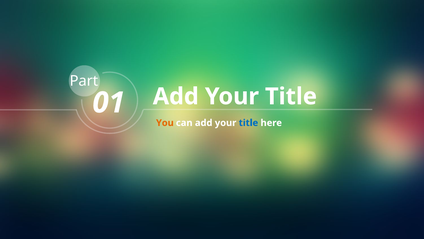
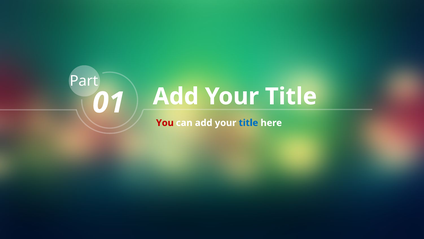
You colour: orange -> red (165, 123)
